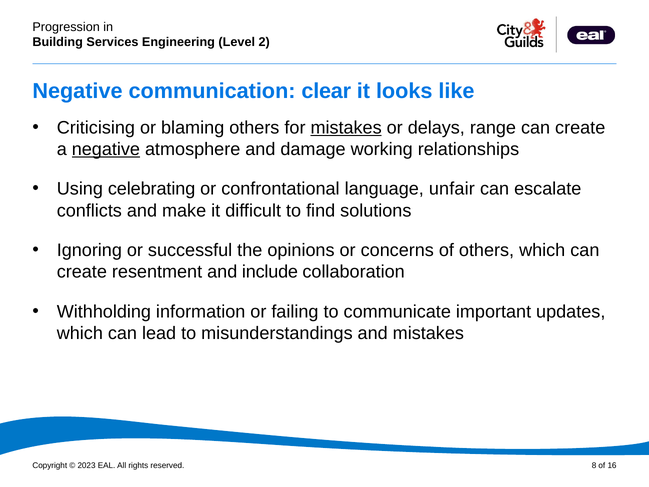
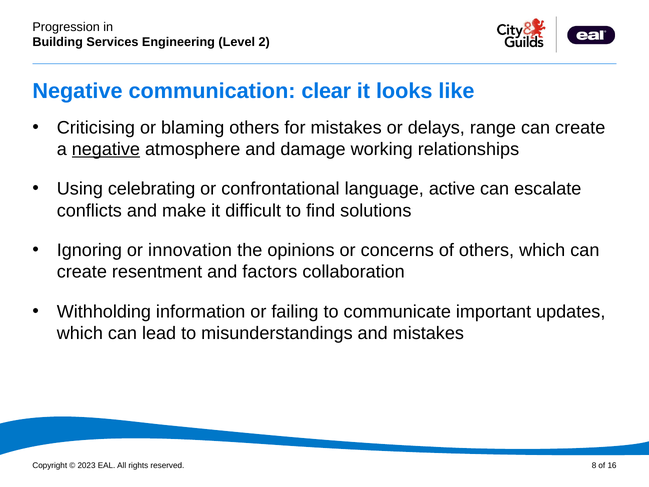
mistakes underline: present -> none (346, 128)
unfair: unfair -> active (452, 189)
successful: successful -> innovation (190, 250)
include: include -> factors (270, 272)
